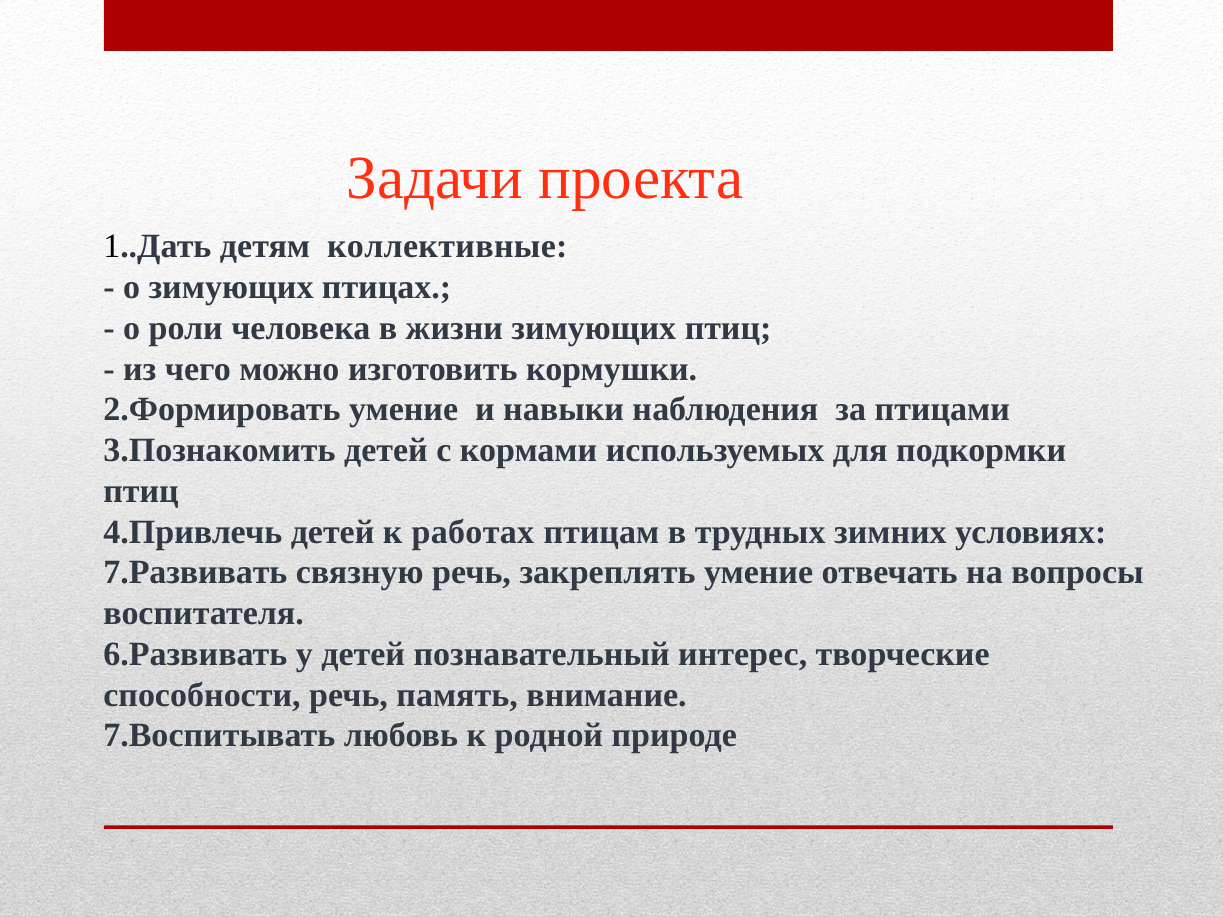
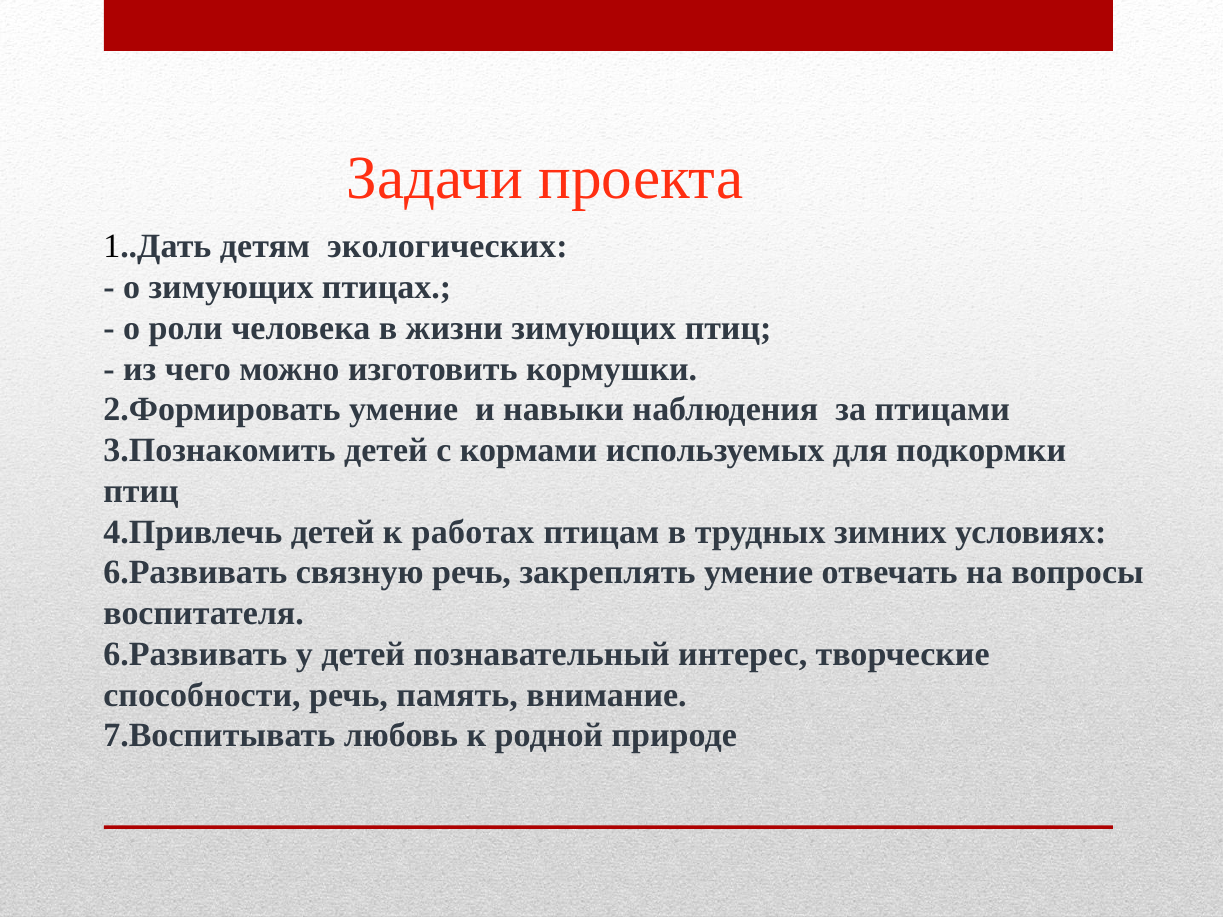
коллективные: коллективные -> экологических (447, 247)
7.Развивать: 7.Развивать -> 6.Развивать (195, 573)
